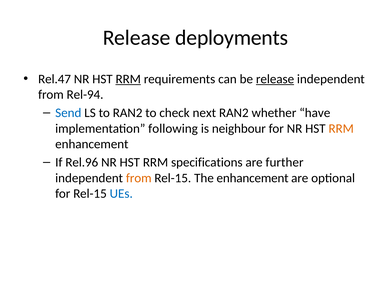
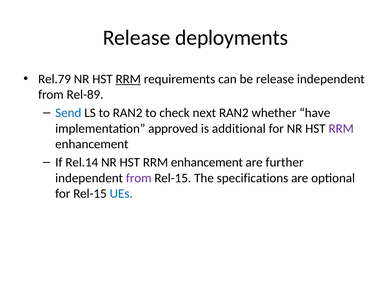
Rel.47: Rel.47 -> Rel.79 (55, 79)
release underline: present -> none (275, 79)
Rel-94: Rel-94 -> Rel-89 (85, 95)
following: following -> approved (173, 129)
neighbour: neighbour -> additional (239, 129)
RRM colour: orange -> purple (341, 129)
Rel.96: Rel.96 -> Rel.14 (82, 163)
specifications: specifications -> enhancement (207, 163)
from colour: orange -> purple (139, 178)
The enhancement: enhancement -> specifications (253, 178)
